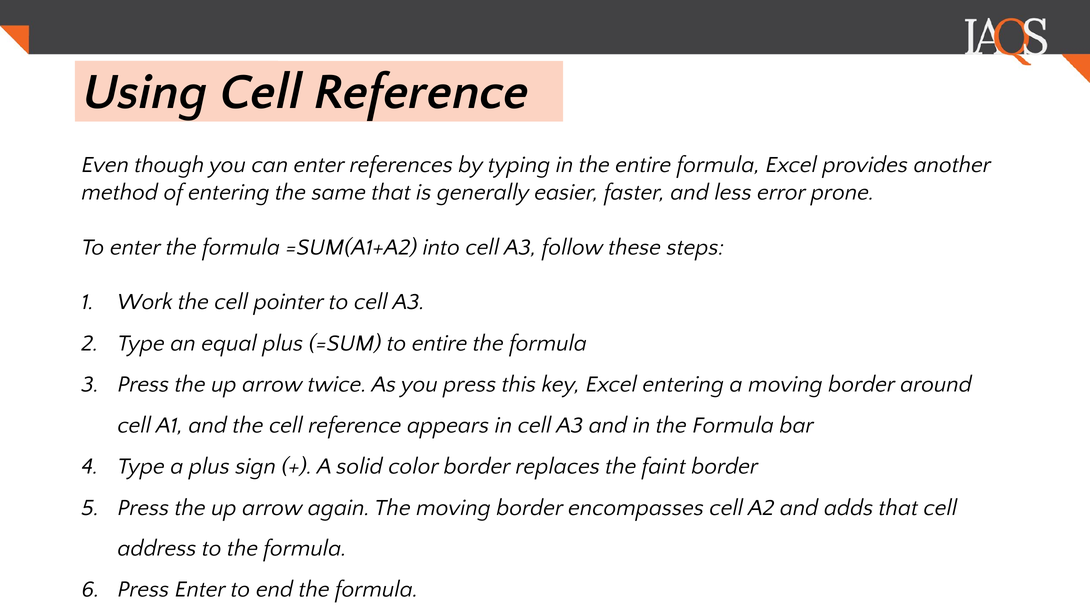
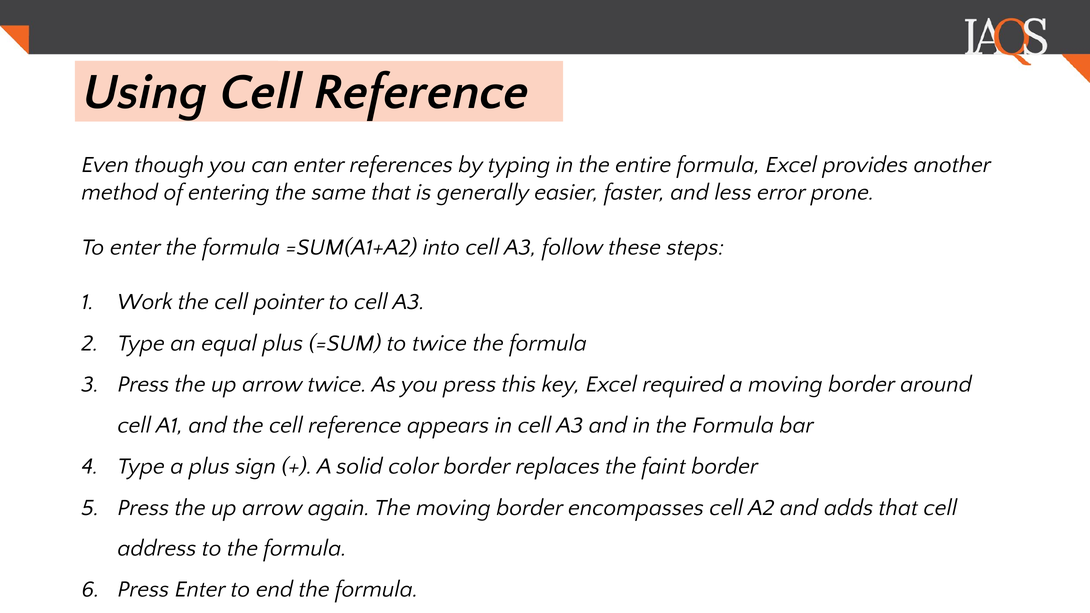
to entire: entire -> twice (440, 343)
Excel entering: entering -> required (683, 384)
